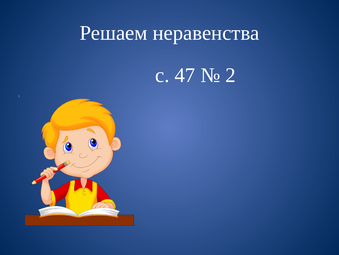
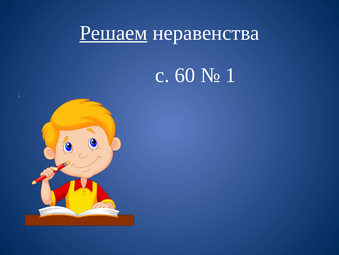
Решаем underline: none -> present (113, 33)
47: 47 -> 60 (185, 75)
2: 2 -> 1 (231, 75)
